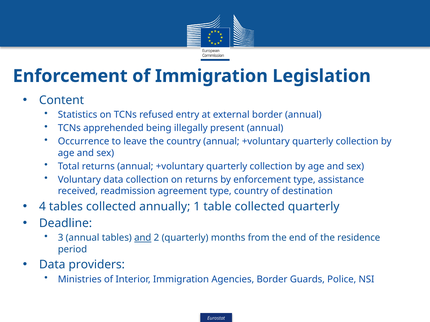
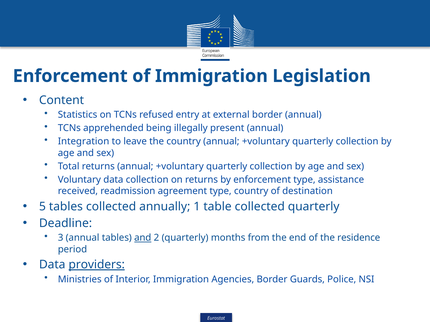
Occurrence: Occurrence -> Integration (84, 142)
4: 4 -> 5 (42, 207)
providers underline: none -> present (97, 265)
